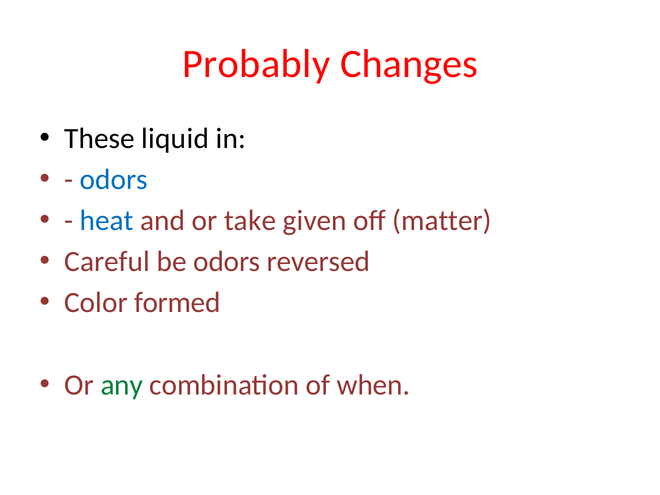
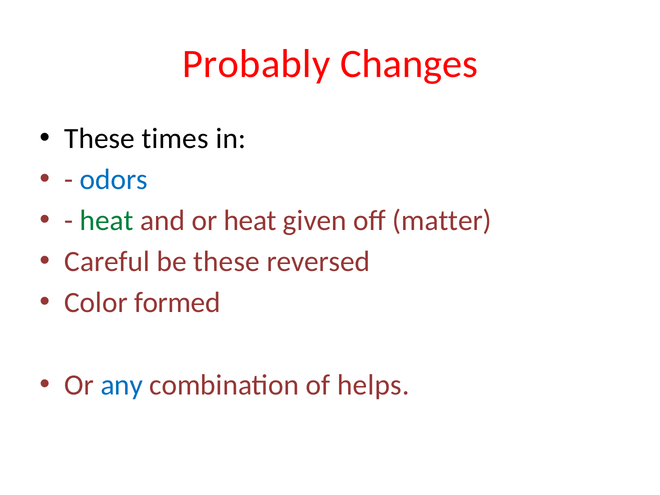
liquid: liquid -> times (175, 138)
heat colour: blue -> green (107, 221)
or take: take -> heat (250, 221)
be odors: odors -> these (227, 262)
any colour: green -> blue (122, 385)
when: when -> helps (373, 385)
